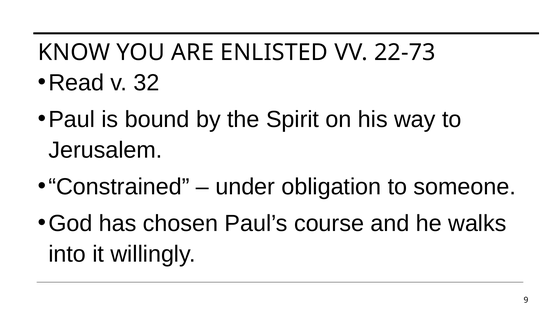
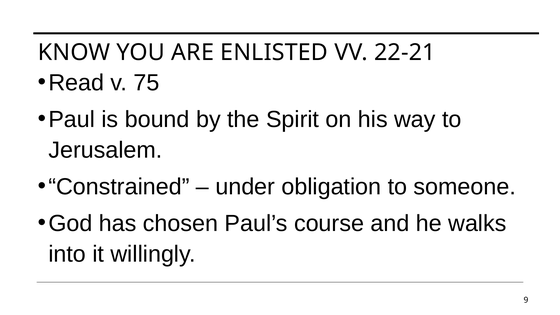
22-73: 22-73 -> 22-21 (405, 53)
32: 32 -> 75 (146, 83)
